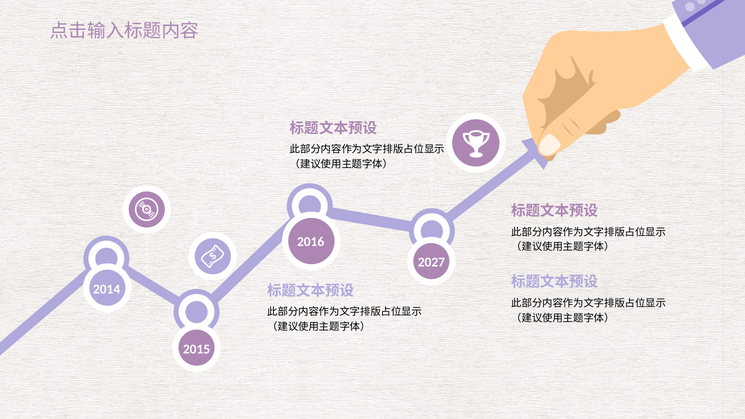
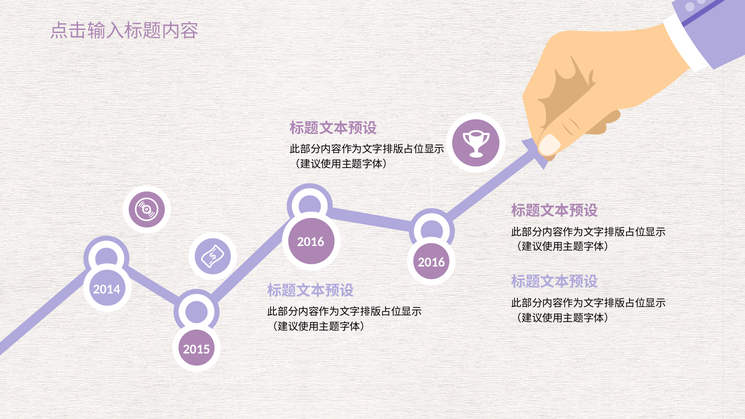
2027: 2027 -> 2016 (431, 262)
